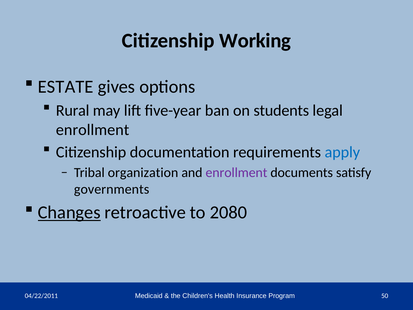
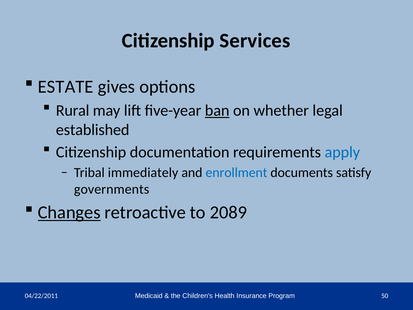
Working: Working -> Services (255, 41)
ban underline: none -> present (217, 110)
students: students -> whether (281, 110)
enrollment: enrollment -> established (93, 130)
organization: organization -> immediately (143, 173)
enrollment colour: purple -> blue (236, 173)
2080: 2080 -> 2089 (228, 212)
